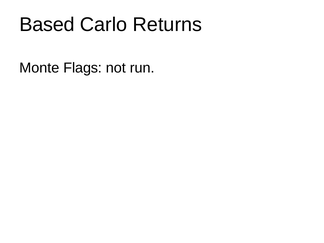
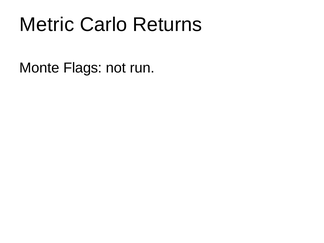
Based: Based -> Metric (47, 25)
